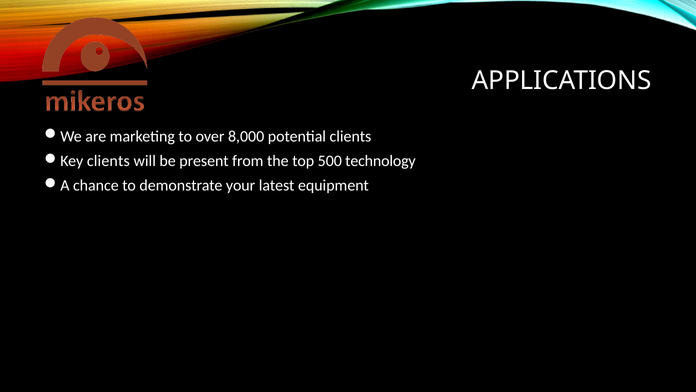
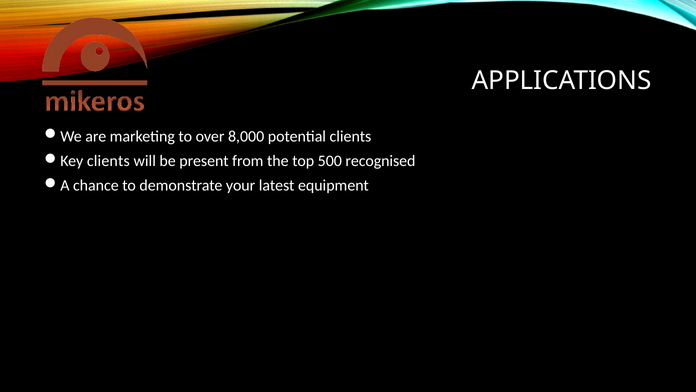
technology: technology -> recognised (380, 161)
